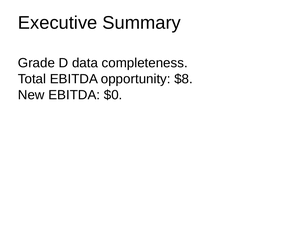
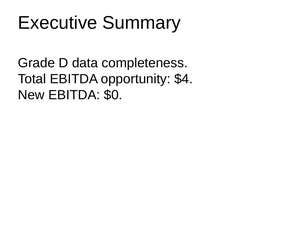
$8: $8 -> $4 (184, 79)
